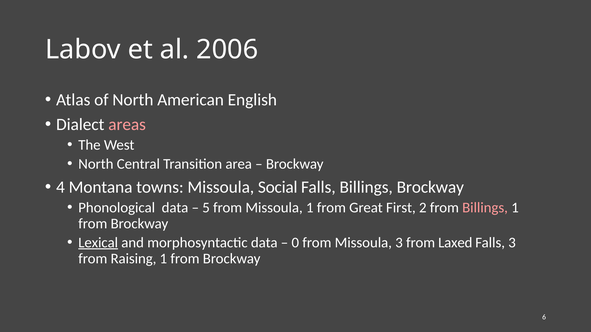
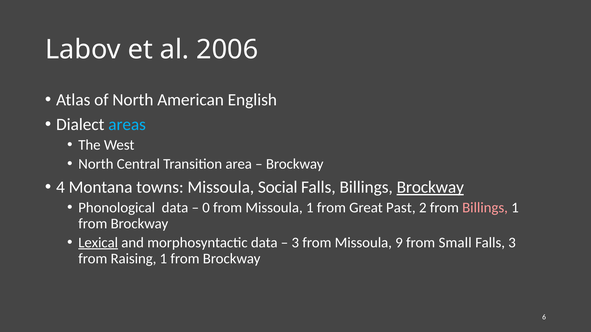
areas colour: pink -> light blue (127, 125)
Brockway underline: none -> present (430, 188)
5: 5 -> 0 (206, 208)
First: First -> Past (401, 208)
0: 0 -> 3 (295, 243)
Missoula 3: 3 -> 9 (399, 243)
Laxed: Laxed -> Small (455, 243)
